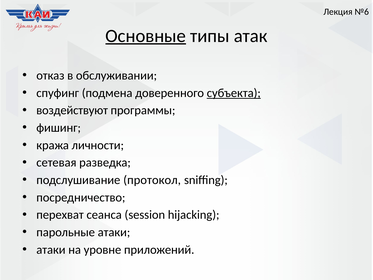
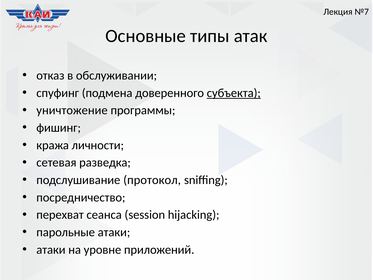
№6: №6 -> №7 (362, 12)
Основные underline: present -> none (146, 36)
воздействуют: воздействуют -> уничтожение (72, 110)
